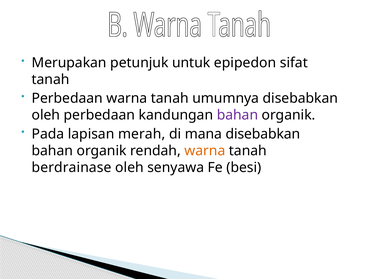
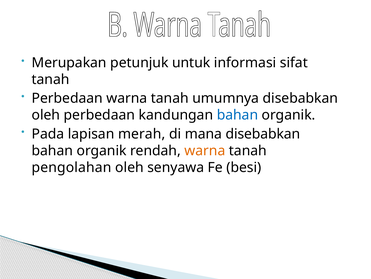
epipedon: epipedon -> informasi (245, 63)
bahan colour: purple -> blue (237, 115)
berdrainase: berdrainase -> pengolahan (72, 167)
